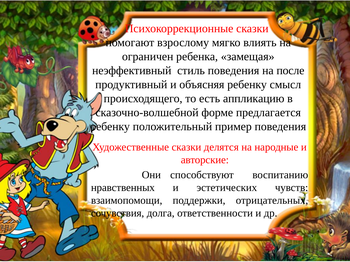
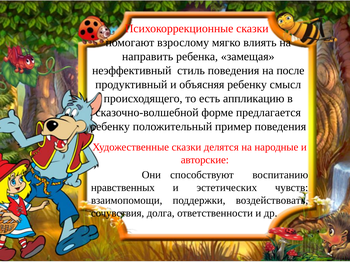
ограничен: ограничен -> направить (148, 57)
отрицательных: отрицательных -> воздействовать (272, 201)
